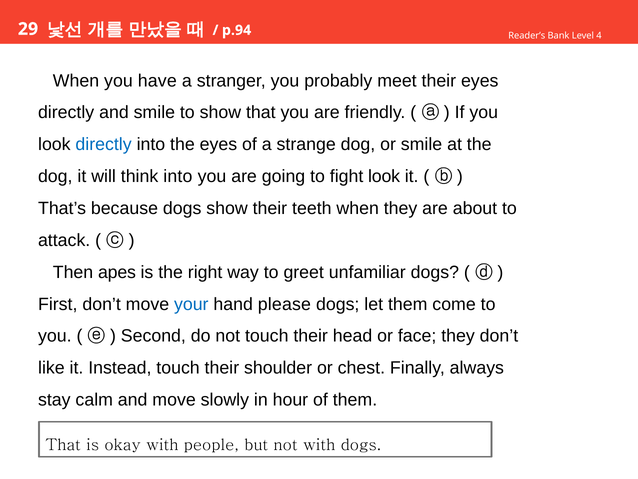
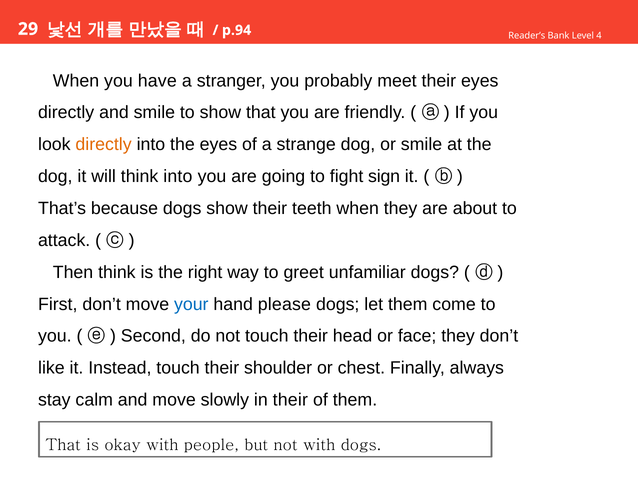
directly colour: blue -> orange (104, 144)
fight look: look -> sign (384, 176)
Then apes: apes -> think (117, 272)
in hour: hour -> their (290, 400)
